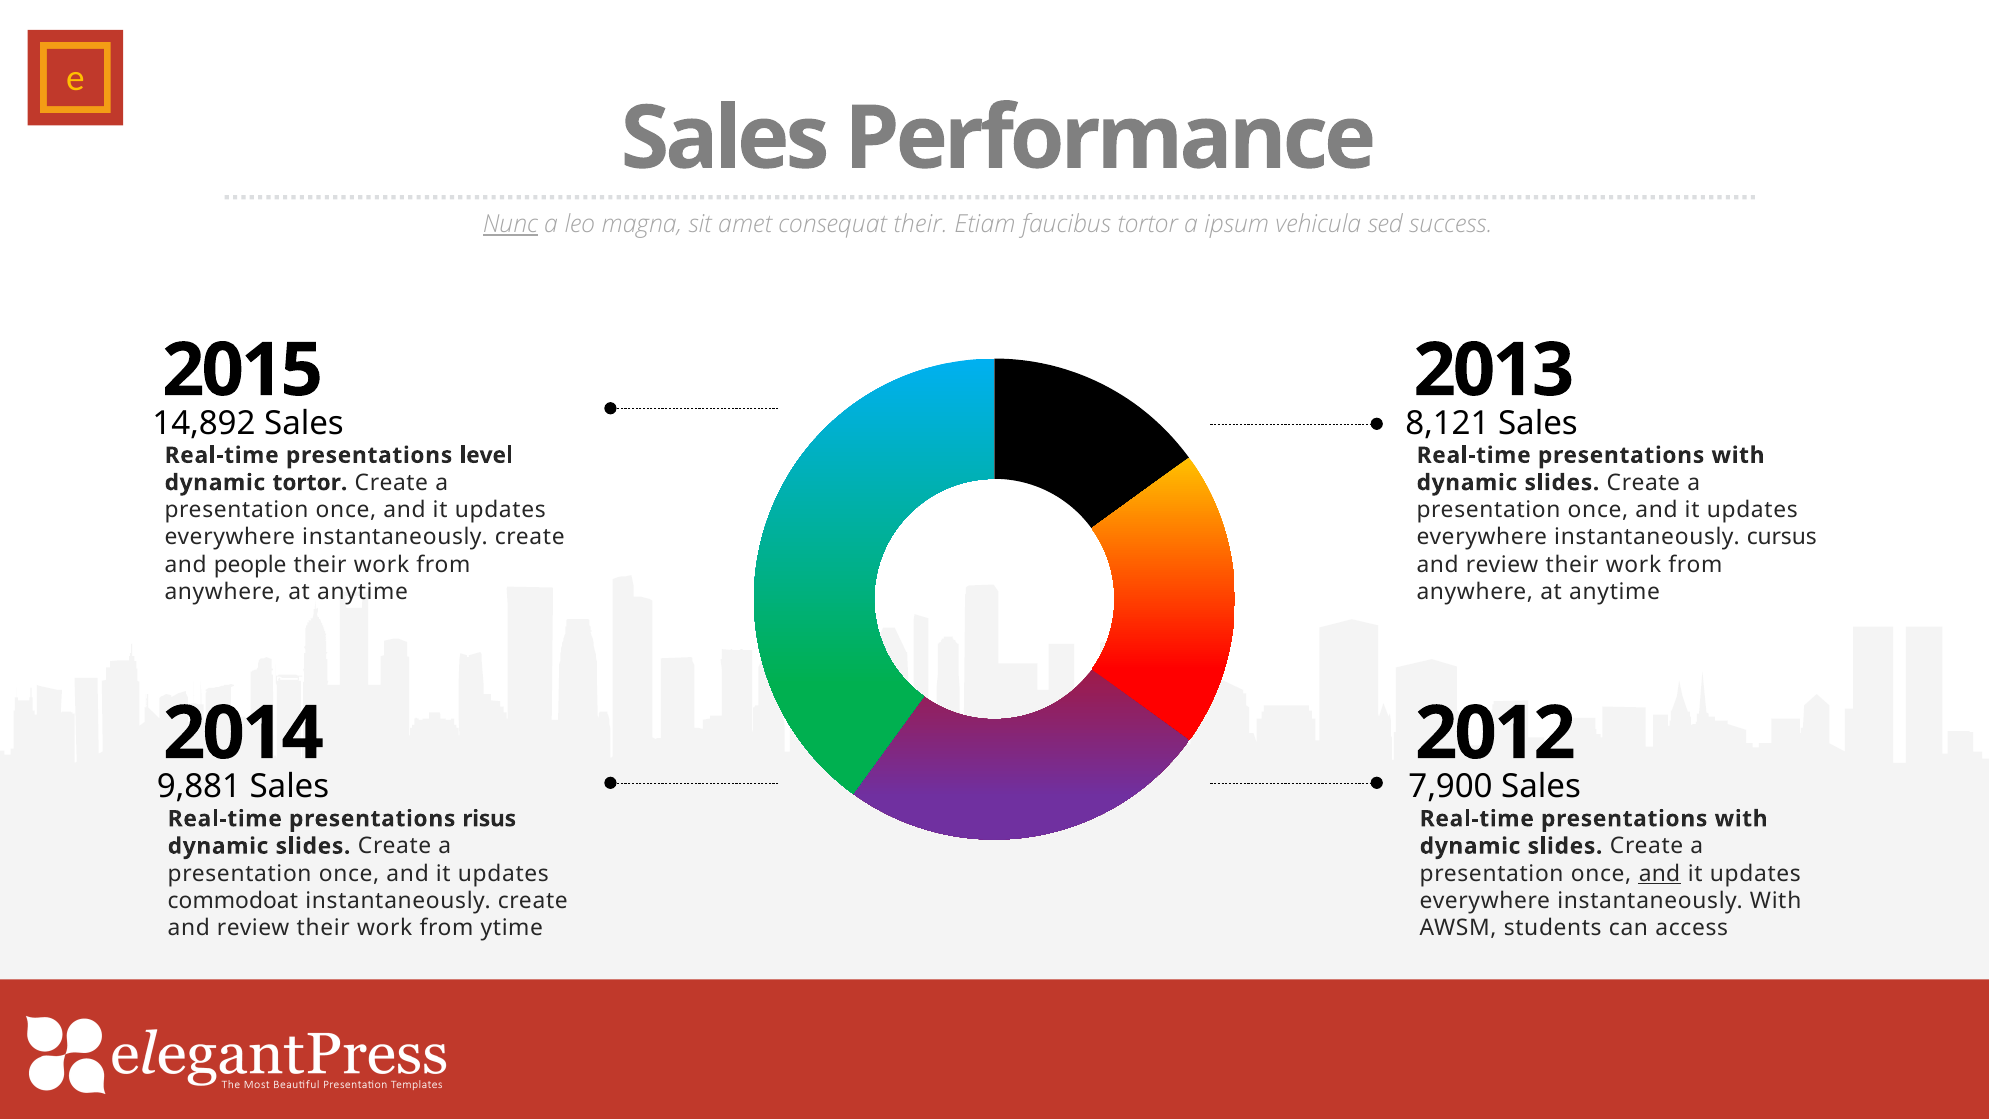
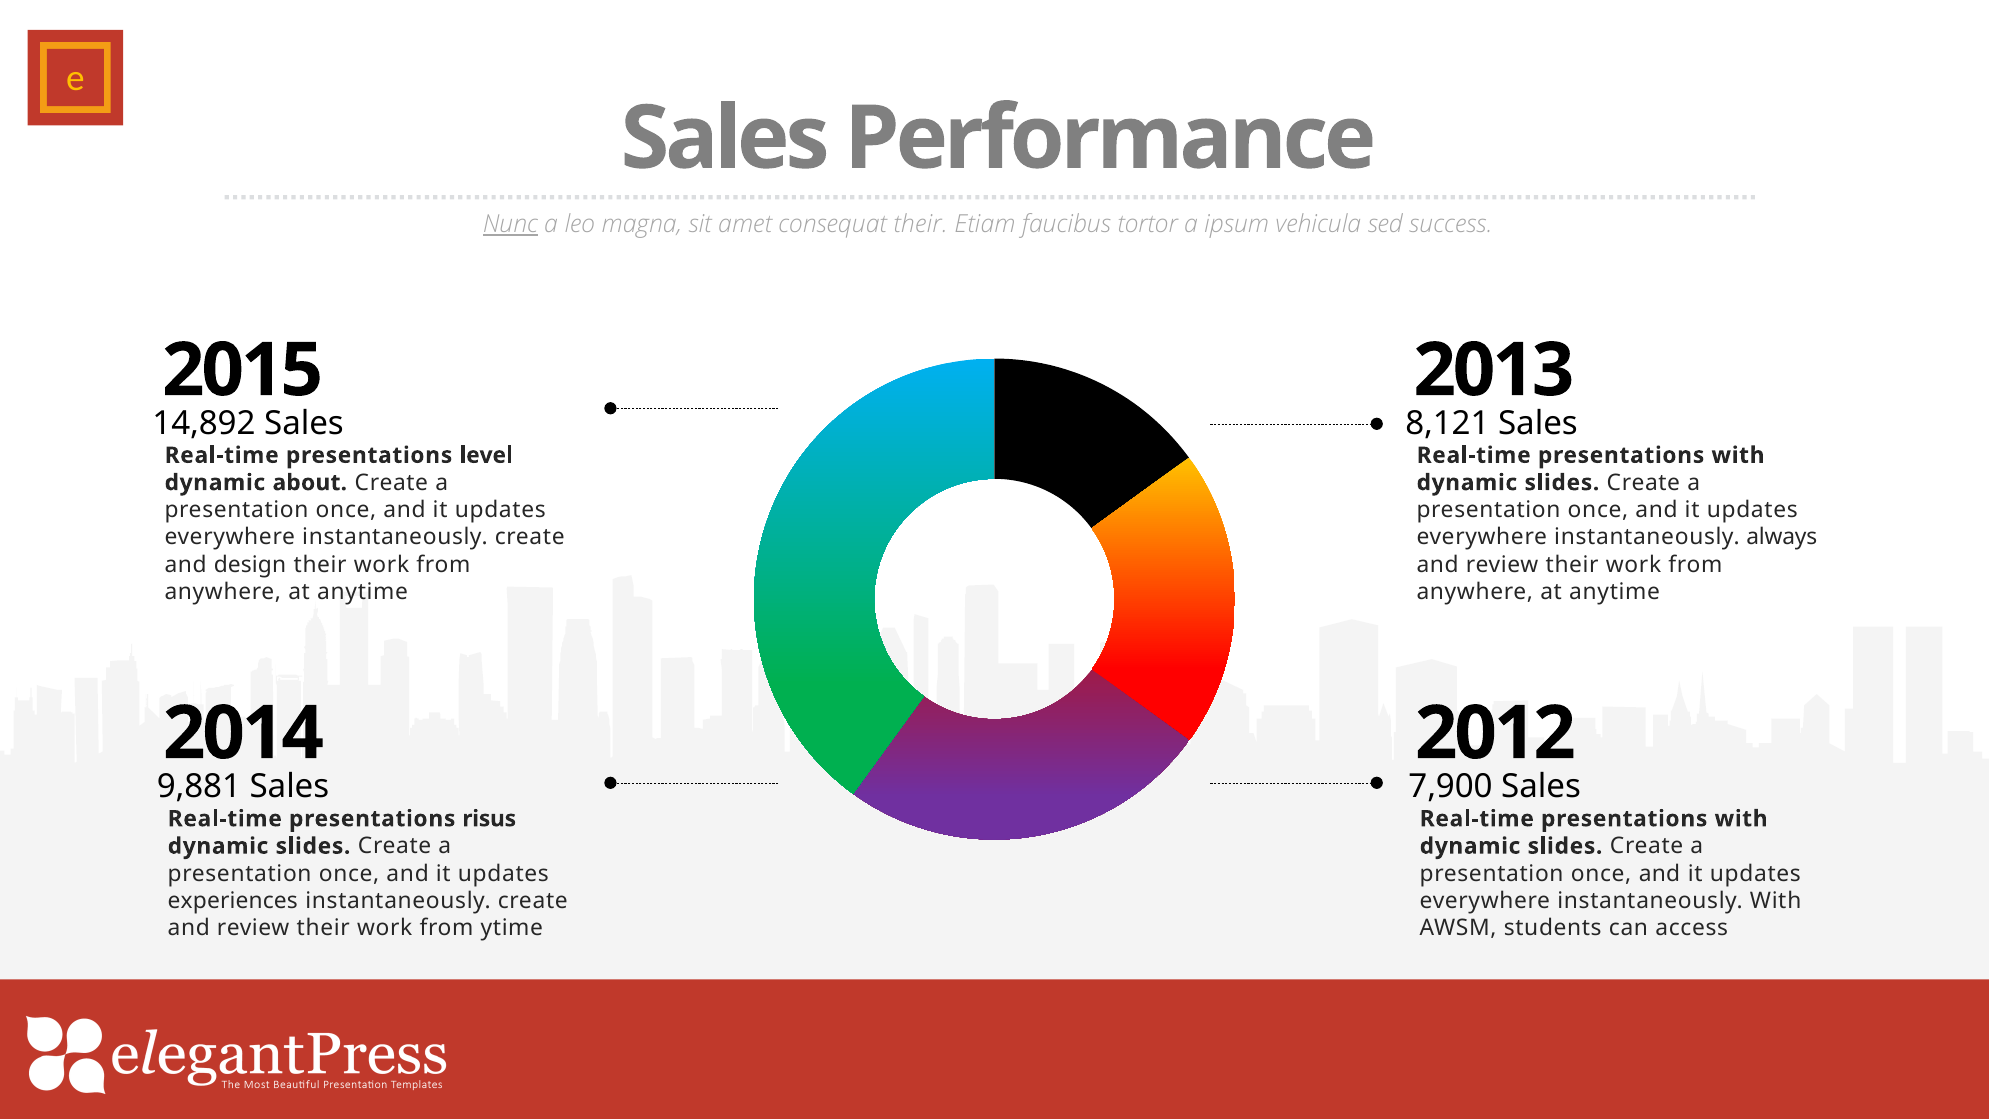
dynamic tortor: tortor -> about (310, 483)
cursus: cursus -> always (1782, 537)
people: people -> design (250, 565)
and underline: present -> none (1659, 873)
commodoat: commodoat -> experiences (233, 901)
